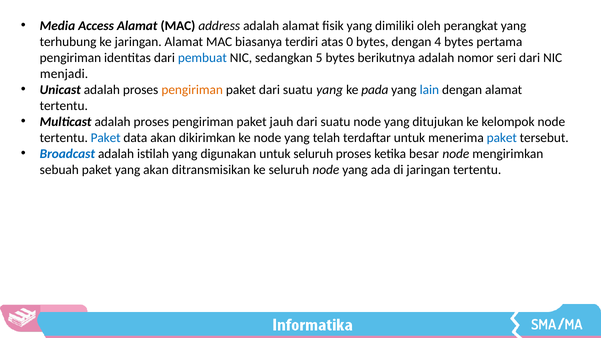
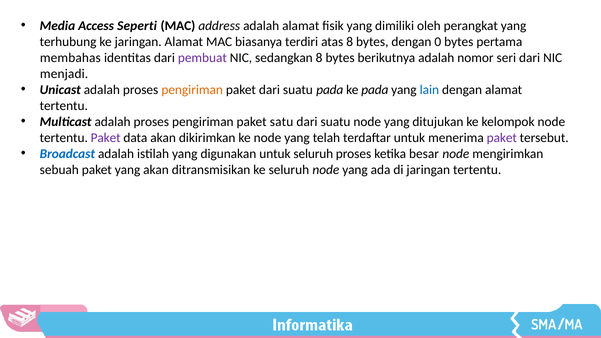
Access Alamat: Alamat -> Seperti (137, 26)
atas 0: 0 -> 8 (350, 42)
4: 4 -> 0 (438, 42)
pengiriman: pengiriman -> membahas (70, 58)
pembuat colour: blue -> purple (202, 58)
sedangkan 5: 5 -> 8 (319, 58)
suatu yang: yang -> pada (330, 90)
jauh: jauh -> satu (282, 122)
Paket colour: blue -> purple (106, 138)
paket colour: blue -> purple (502, 138)
